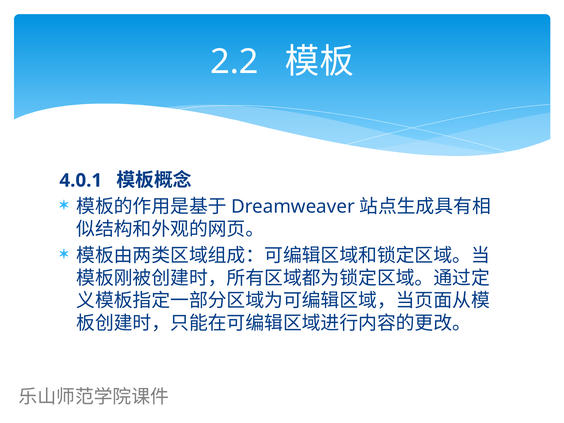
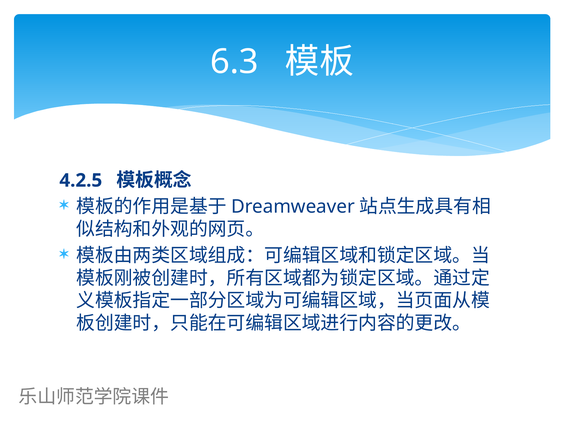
2.2: 2.2 -> 6.3 (234, 62)
4.0.1: 4.0.1 -> 4.2.5 (81, 180)
